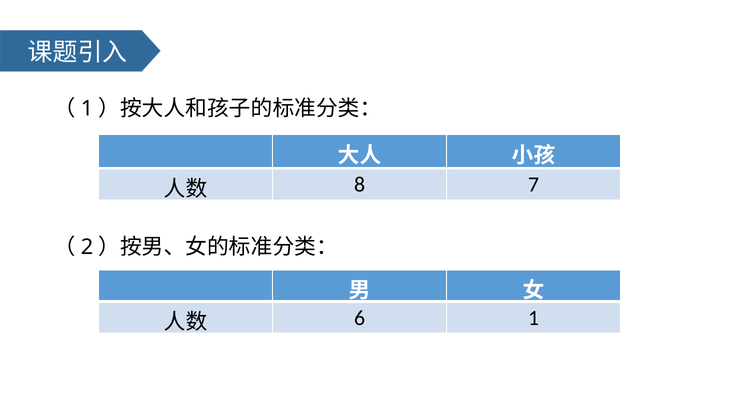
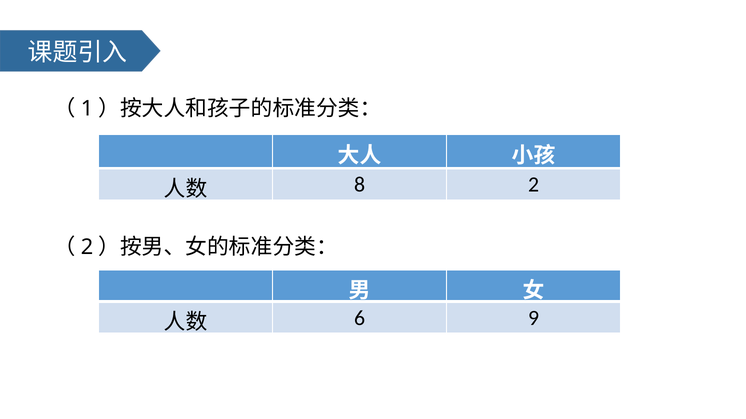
8 7: 7 -> 2 (534, 185)
6 1: 1 -> 9 (534, 318)
